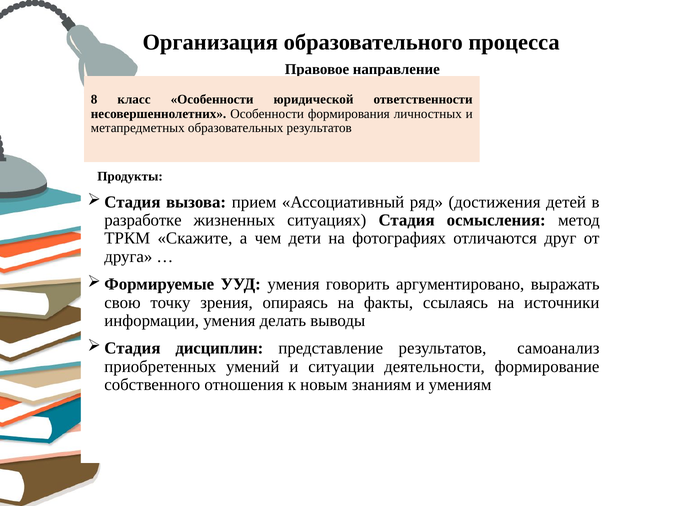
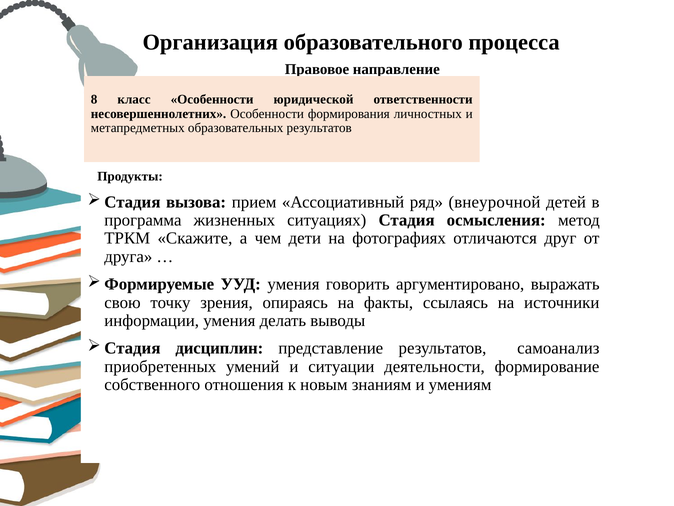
достижения: достижения -> внеурочной (494, 202)
разработке: разработке -> программа (143, 220)
